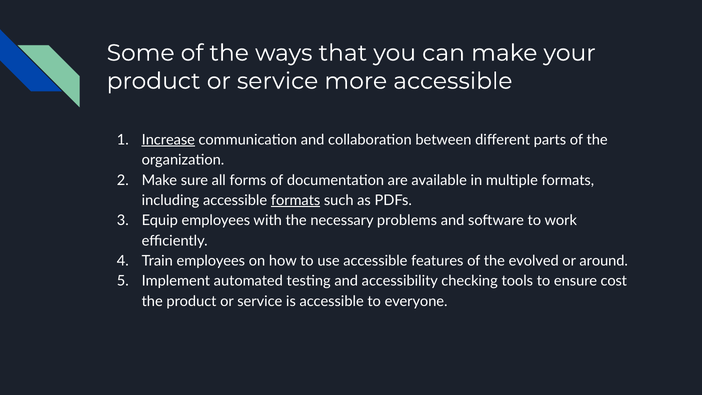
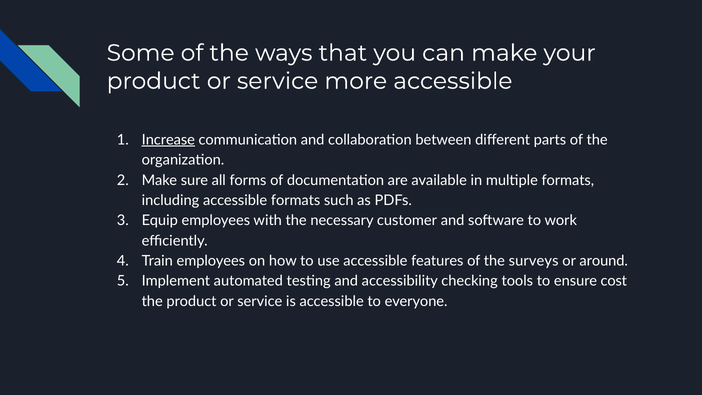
formats underline: present -> none (296, 200)
problems: problems -> customer (407, 220)
evolved: evolved -> surveys (534, 261)
